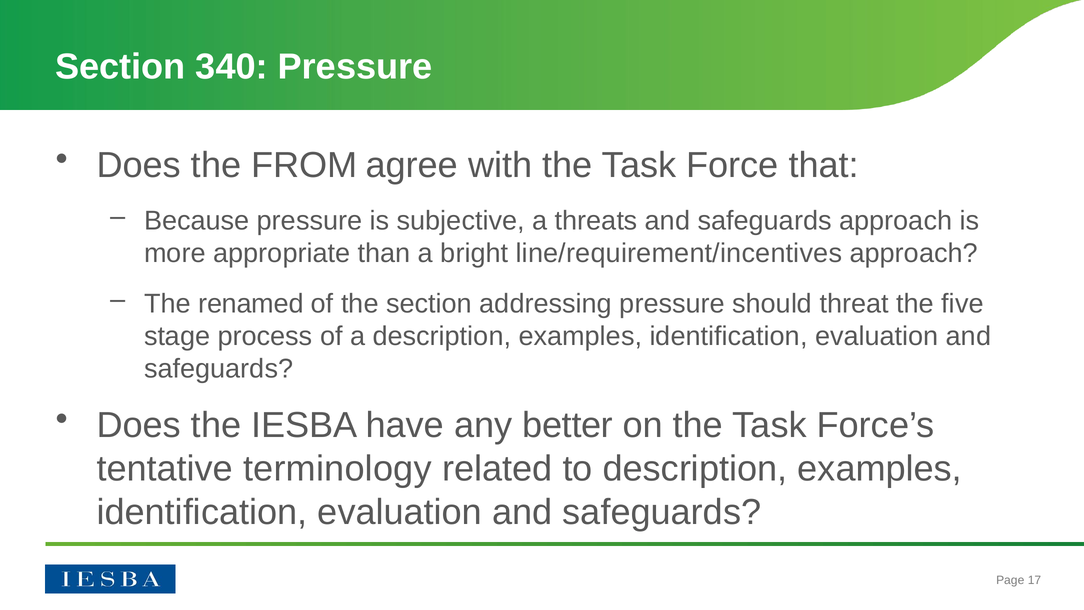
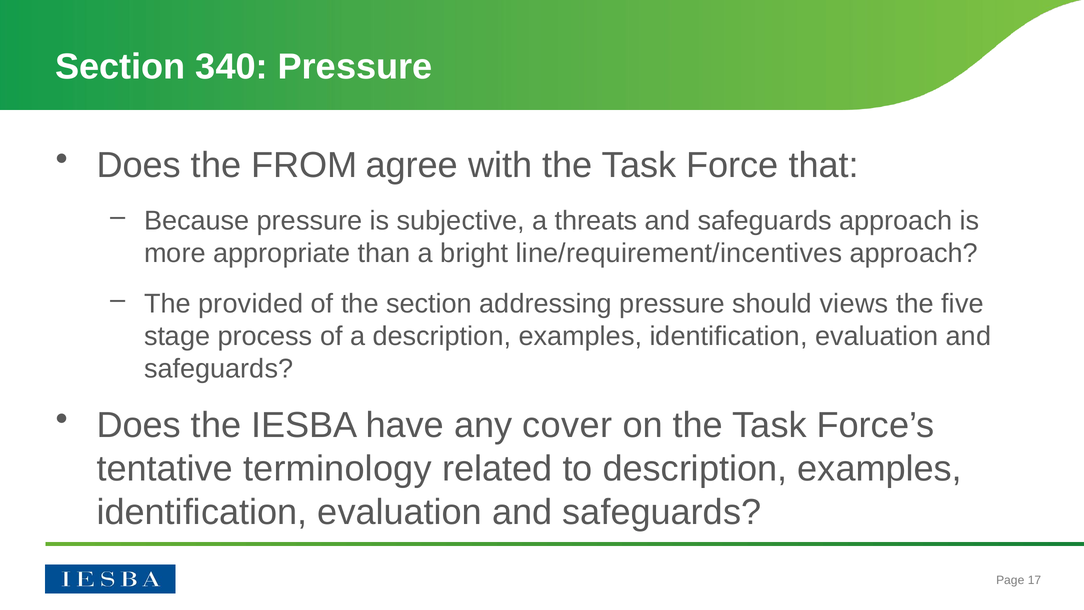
renamed: renamed -> provided (251, 304)
threat: threat -> views (854, 304)
better: better -> cover (567, 425)
